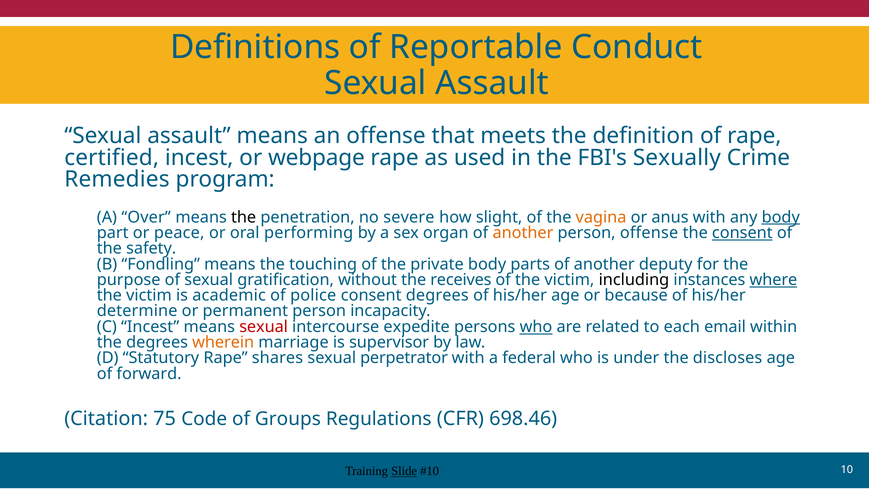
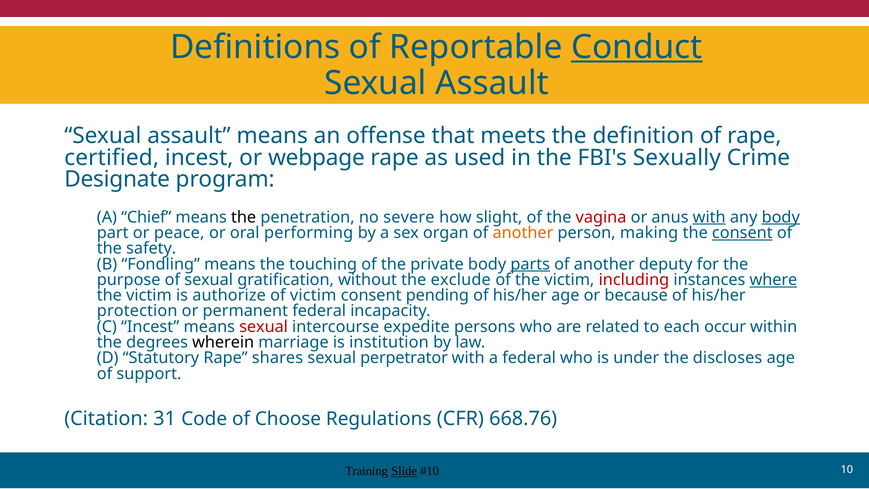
Conduct underline: none -> present (637, 47)
Remedies: Remedies -> Designate (117, 179)
Over: Over -> Chief (146, 217)
vagina colour: orange -> red (601, 217)
with underline: none -> present (709, 217)
person offense: offense -> making (649, 233)
parts underline: none -> present (530, 264)
receives: receives -> exclude (461, 280)
including colour: black -> red (634, 280)
academic: academic -> authorize (229, 295)
of police: police -> victim (313, 295)
consent degrees: degrees -> pending (437, 295)
determine: determine -> protection (137, 311)
permanent person: person -> federal (319, 311)
who underline: present -> none (536, 327)
email: email -> occur (725, 327)
wherein colour: orange -> black (223, 342)
supervisor: supervisor -> institution (389, 342)
forward: forward -> support (149, 374)
75: 75 -> 31 (165, 419)
Groups: Groups -> Choose (288, 419)
698.46: 698.46 -> 668.76 (523, 419)
